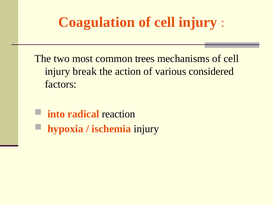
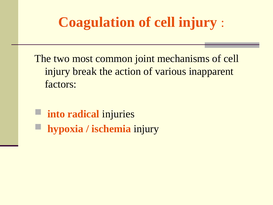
trees: trees -> joint (145, 59)
considered: considered -> inapparent (211, 71)
reaction: reaction -> injuries (118, 114)
